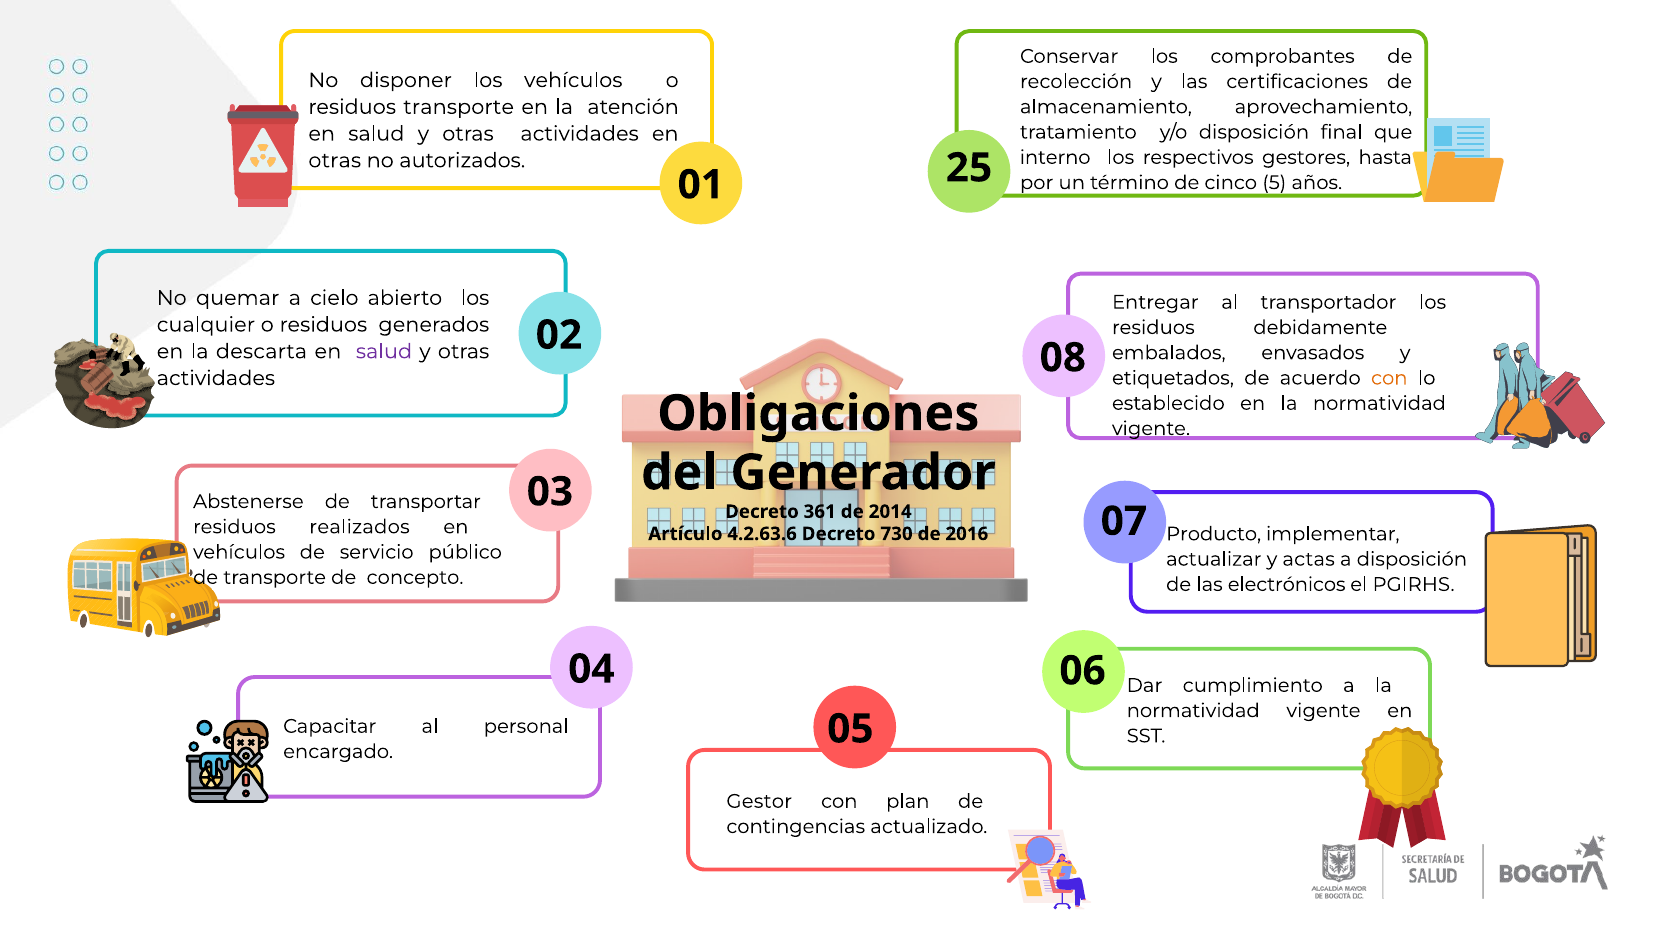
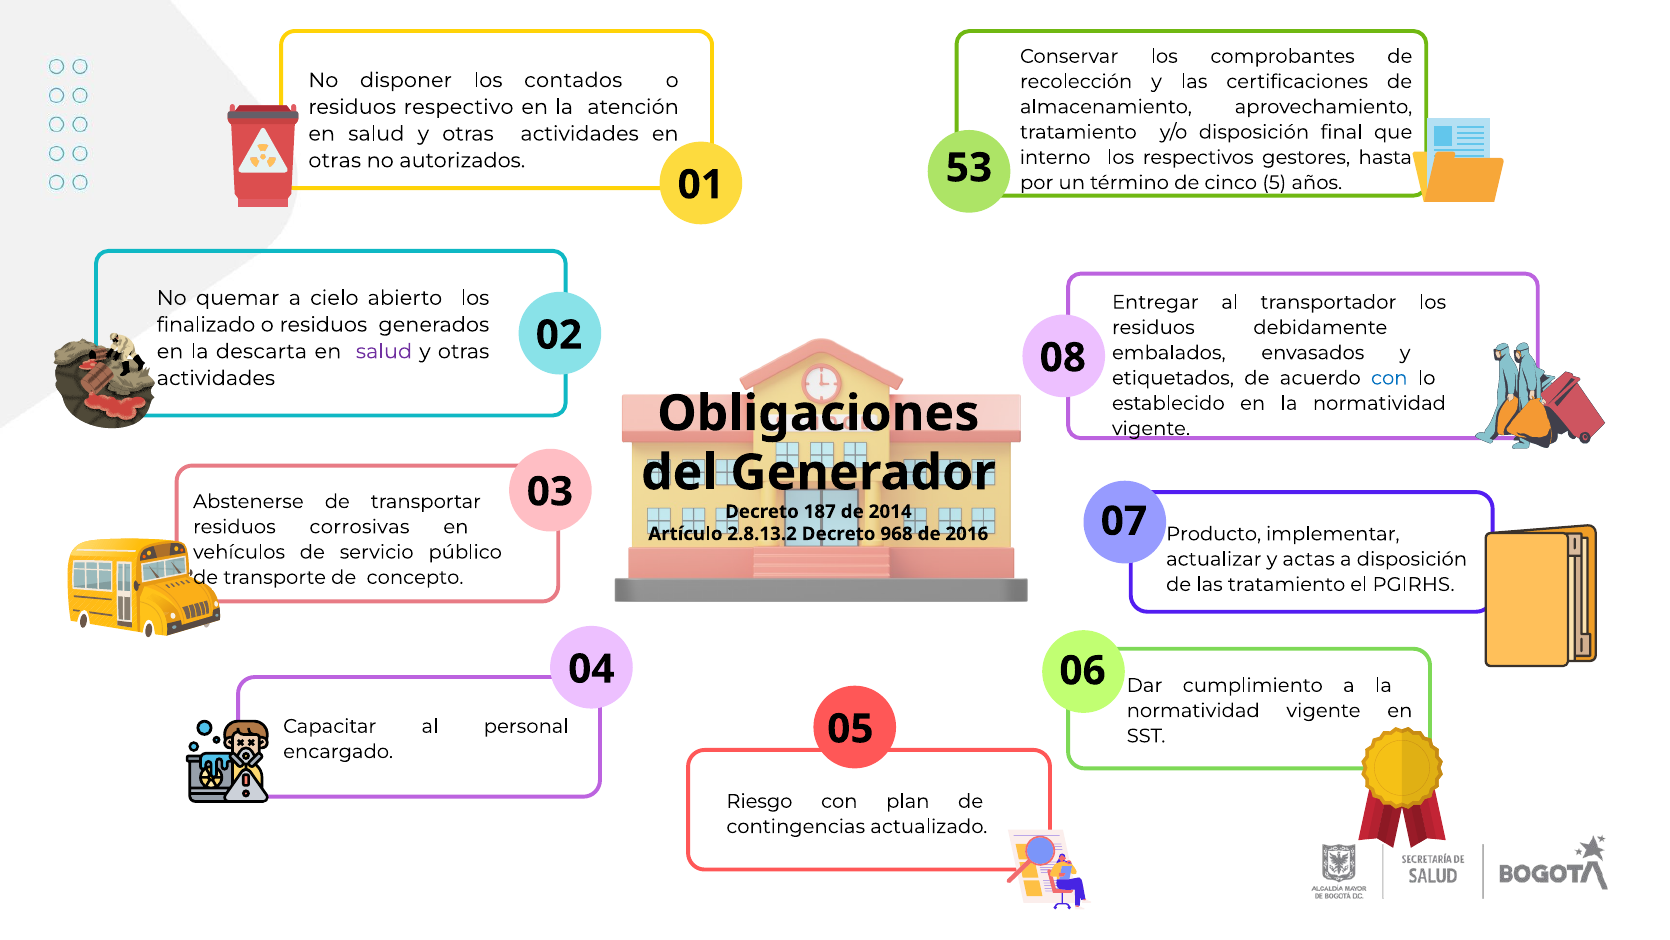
los vehículos: vehículos -> contados (573, 80)
residuos transporte: transporte -> respectivo (459, 107)
25: 25 -> 53 (969, 168)
cualquier: cualquier -> finalizado (206, 324)
con colour: orange -> blue (1389, 378)
361: 361 -> 187 (820, 511)
realizados: realizados -> corrosivas (359, 527)
4.2.63.6: 4.2.63.6 -> 2.8.13.2 (762, 534)
730: 730 -> 968 (897, 534)
las electrónicos: electrónicos -> tratamiento (1287, 584)
Gestor: Gestor -> Riesgo (759, 801)
